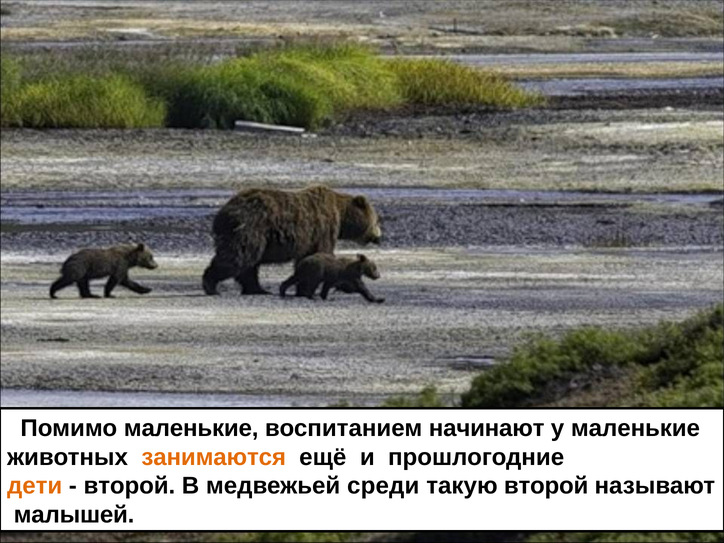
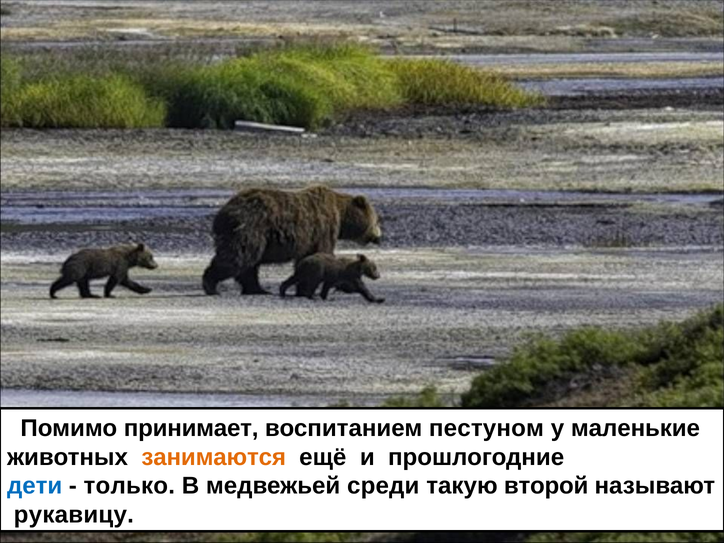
Помимо маленькие: маленькие -> принимает (191, 428)
начинают: начинают -> пестуном (486, 428)
дети colour: orange -> blue (35, 486)
второй: второй -> только (129, 486)
малышей: малышей -> рукавицу (74, 515)
